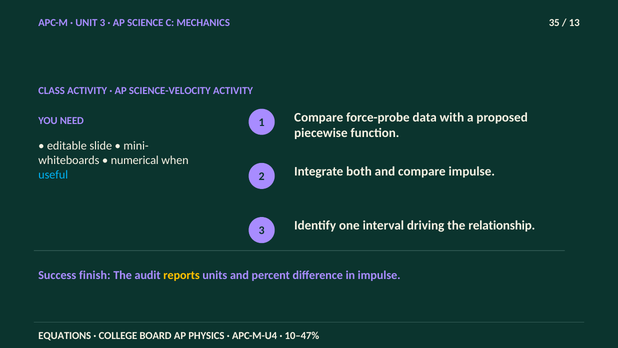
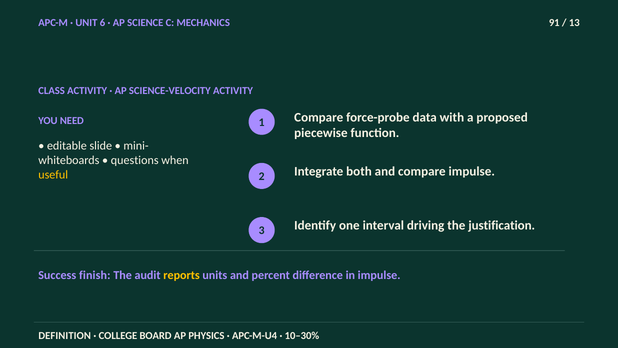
UNIT 3: 3 -> 6 (103, 23)
35: 35 -> 91 (554, 23)
numerical: numerical -> questions (135, 160)
useful colour: light blue -> yellow (53, 174)
relationship: relationship -> justification (502, 225)
EQUATIONS: EQUATIONS -> DEFINITION (65, 335)
10–47%: 10–47% -> 10–30% (302, 335)
